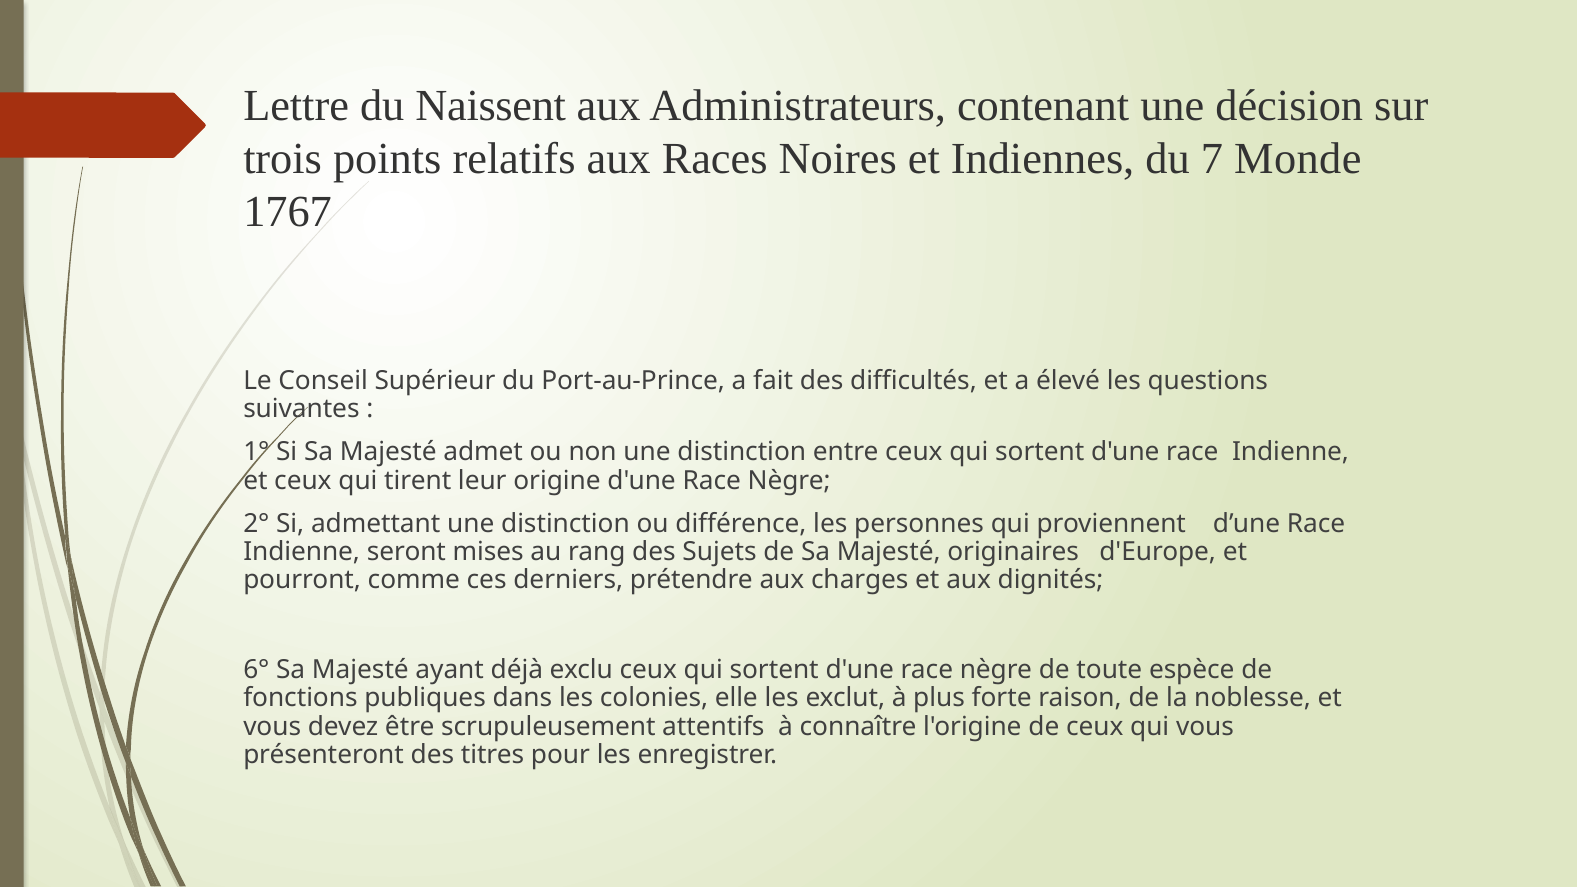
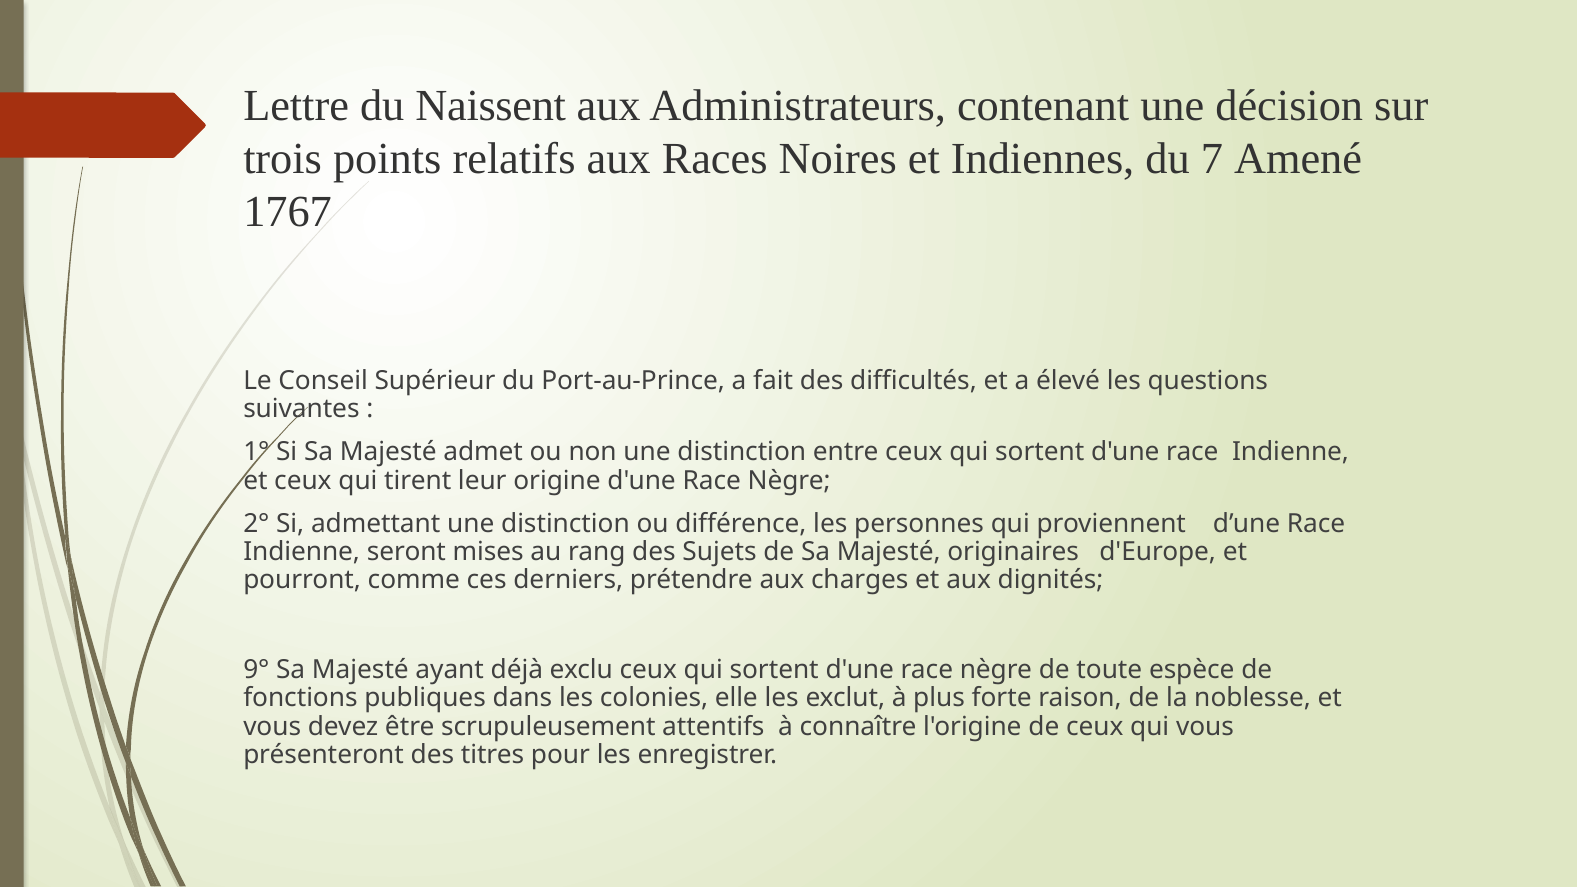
Monde: Monde -> Amené (1298, 159)
6°: 6° -> 9° (256, 670)
